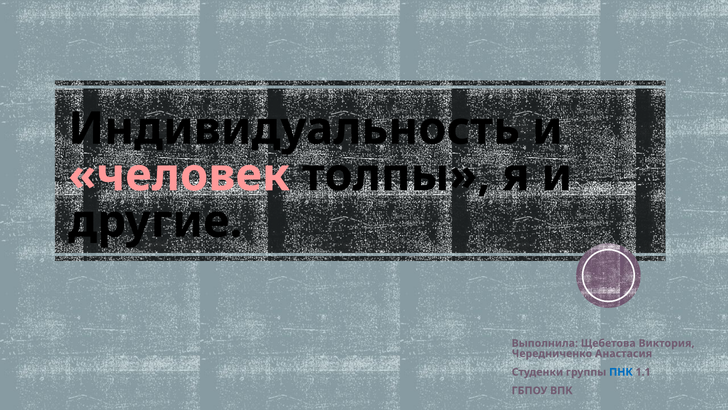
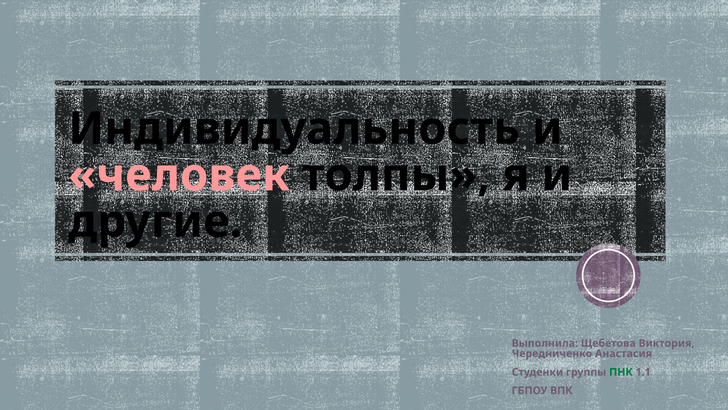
ПНК colour: blue -> green (621, 372)
